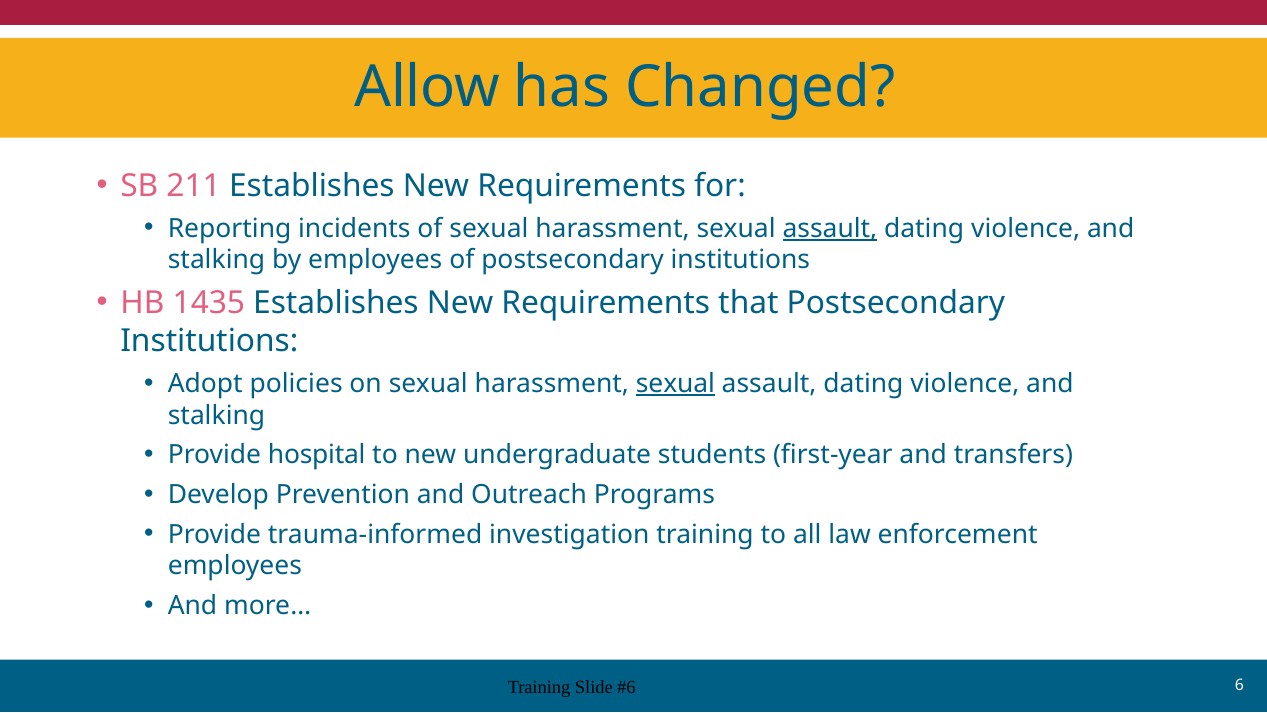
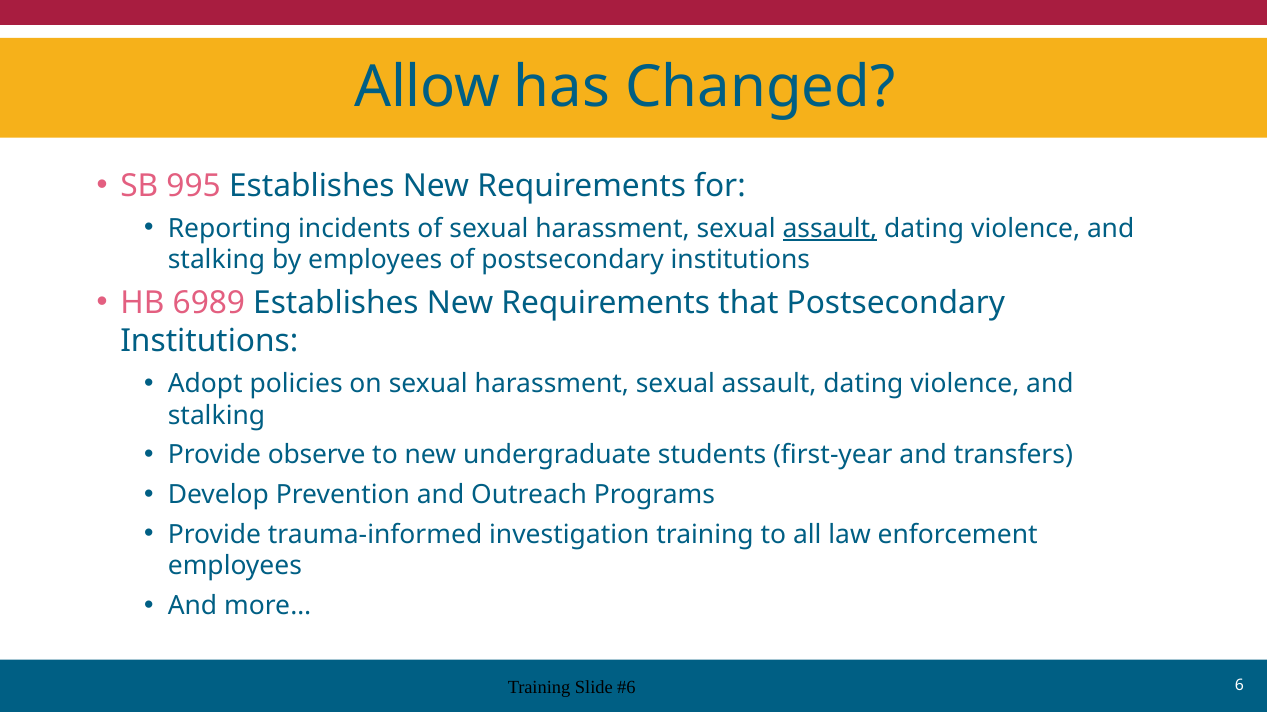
211: 211 -> 995 (194, 186)
1435: 1435 -> 6989 (209, 303)
sexual underline: present -> none (675, 384)
hospital: hospital -> observe (317, 455)
